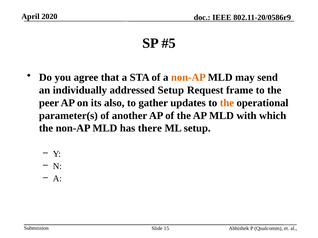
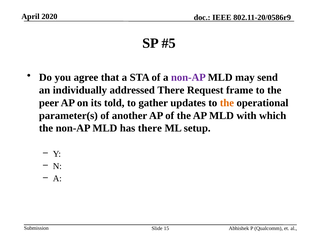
non-AP colour: orange -> purple (188, 78)
addressed Setup: Setup -> There (171, 90)
also: also -> told (114, 103)
